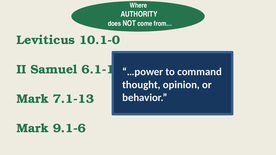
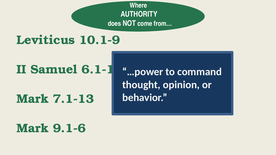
10.1-0: 10.1-0 -> 10.1-9 (100, 40)
